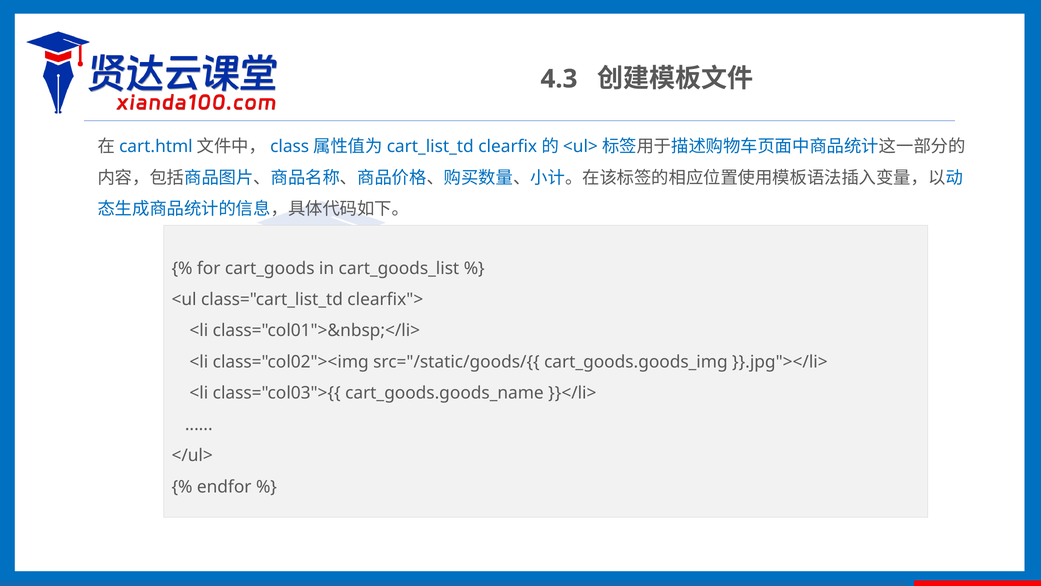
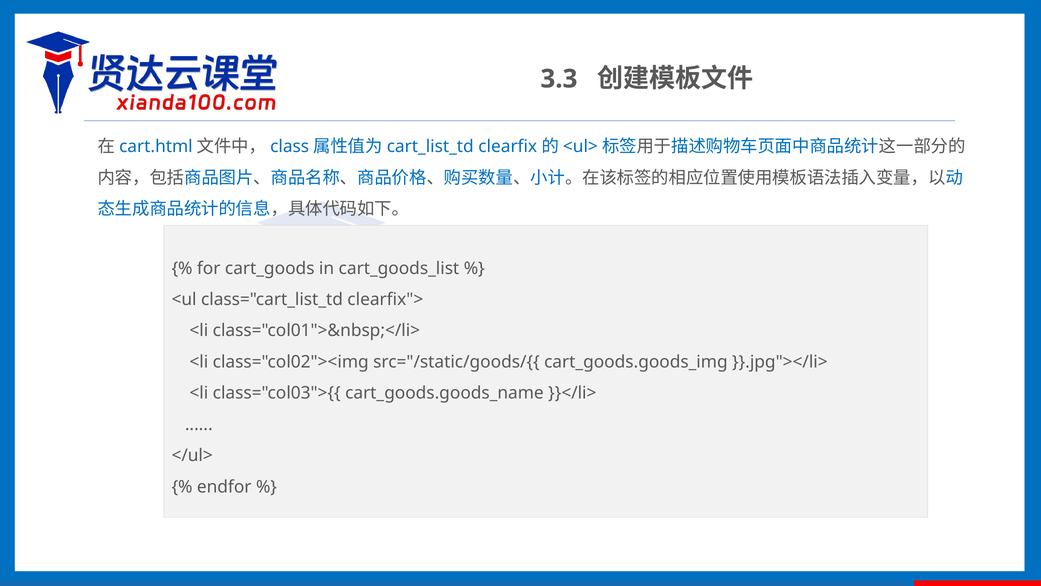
4.3: 4.3 -> 3.3 (559, 79)
